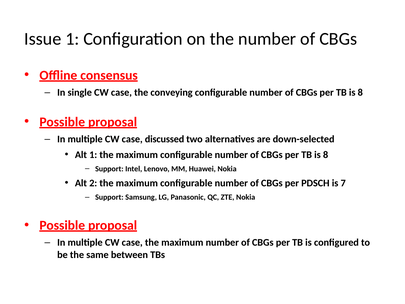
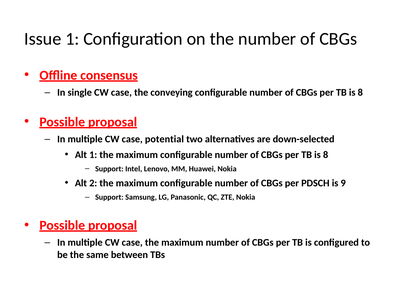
discussed: discussed -> potential (164, 139)
7: 7 -> 9 (343, 183)
